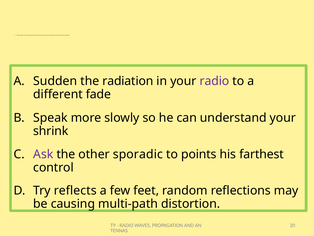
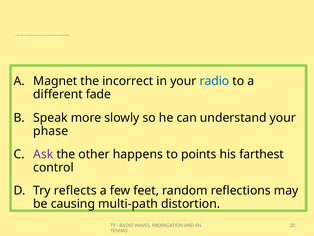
Sudden: Sudden -> Magnet (55, 81)
radiation: radiation -> incorrect (128, 81)
radio colour: purple -> blue (214, 81)
shrink: shrink -> phase (51, 131)
sporadic: sporadic -> happens (138, 154)
